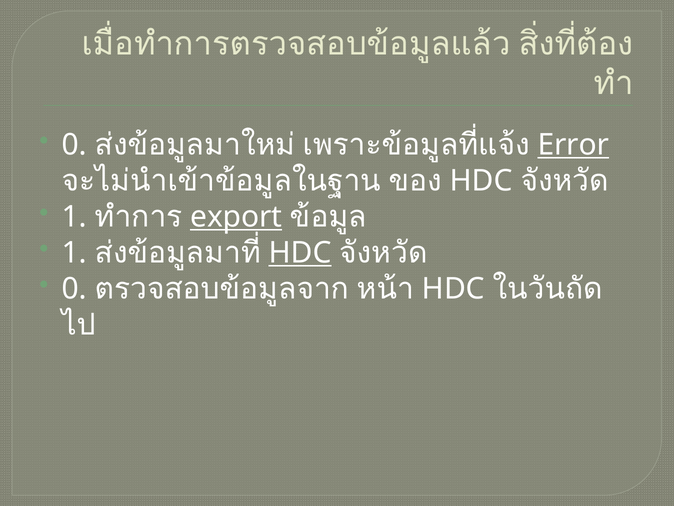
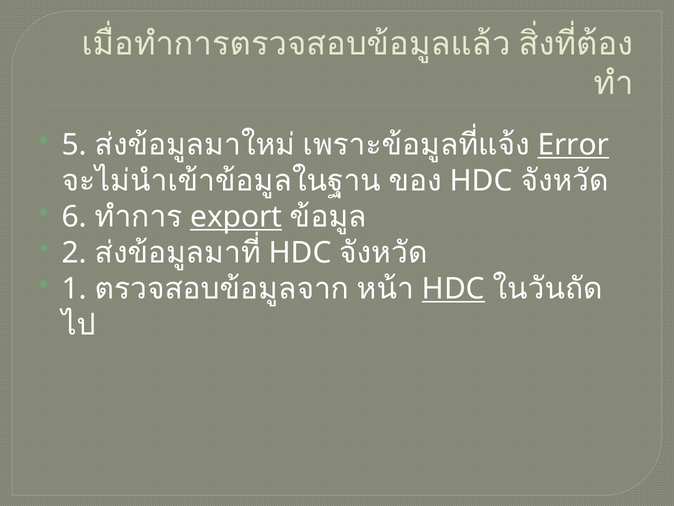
0: 0 -> 5 (74, 145)
1: 1 -> 6 (74, 217)
1: 1 -> 2 (74, 253)
HDC underline: present -> none (300, 253)
0: 0 -> 1 (74, 289)
HDC underline: none -> present (453, 289)
